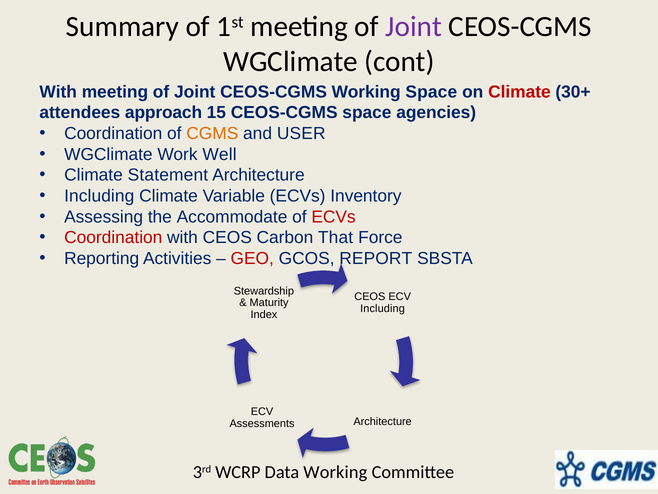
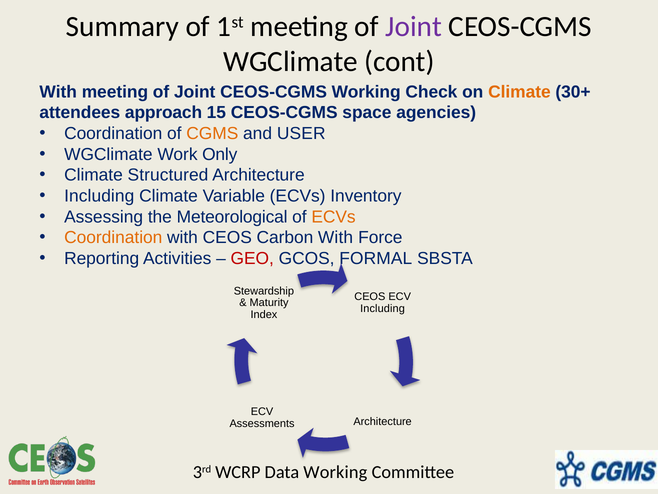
Working Space: Space -> Check (431, 92)
Climate colour: red -> orange (519, 92)
Well: Well -> Only (220, 154)
Statement: Statement -> Structured (168, 175)
Accommodate: Accommodate -> Meteorological (232, 217)
ECVs colour: red -> orange (334, 217)
Coordination colour: red -> orange (113, 237)
Carbon That: That -> With (336, 237)
REPORT: REPORT -> FORMAL (376, 258)
